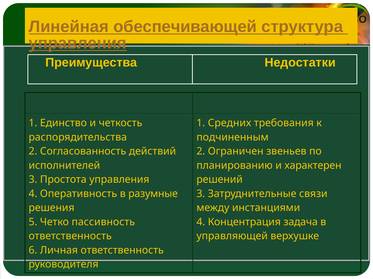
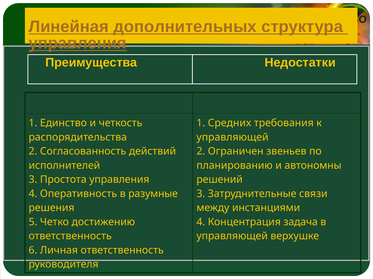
обеспечивающей: обеспечивающей -> дополнительных (185, 27)
подчиненным: подчиненным -> управляющей (233, 137)
характерен: характерен -> автономны (313, 166)
пассивность: пассивность -> достижению (103, 222)
